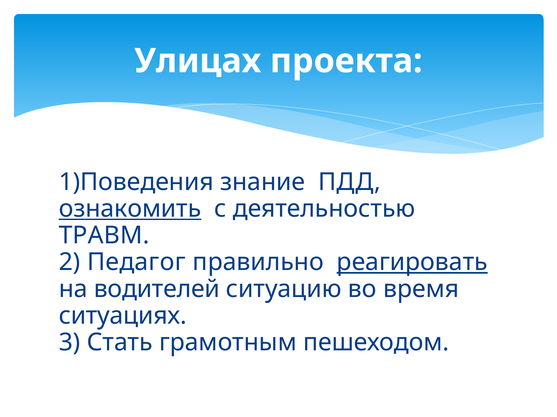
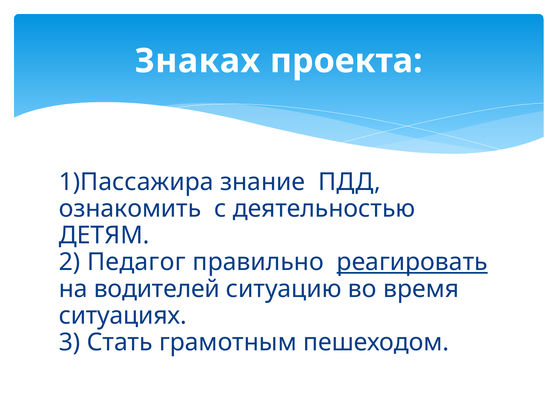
Улицах: Улицах -> Знaках (197, 61)
1)Поведения: 1)Поведения -> 1)Пассaжира (136, 182)
ознакомить underline: present -> none (130, 209)
ТРАВМ: ТРАВМ -> ДЕТЯМ (104, 236)
